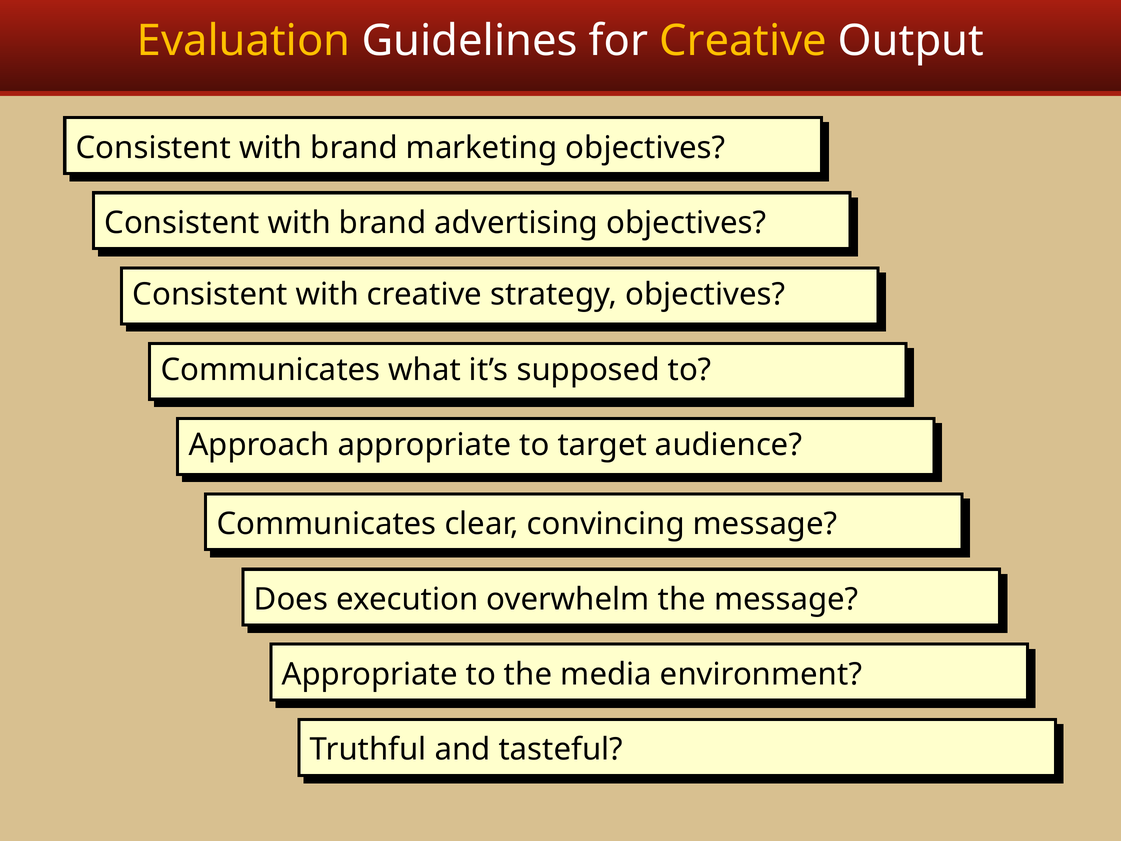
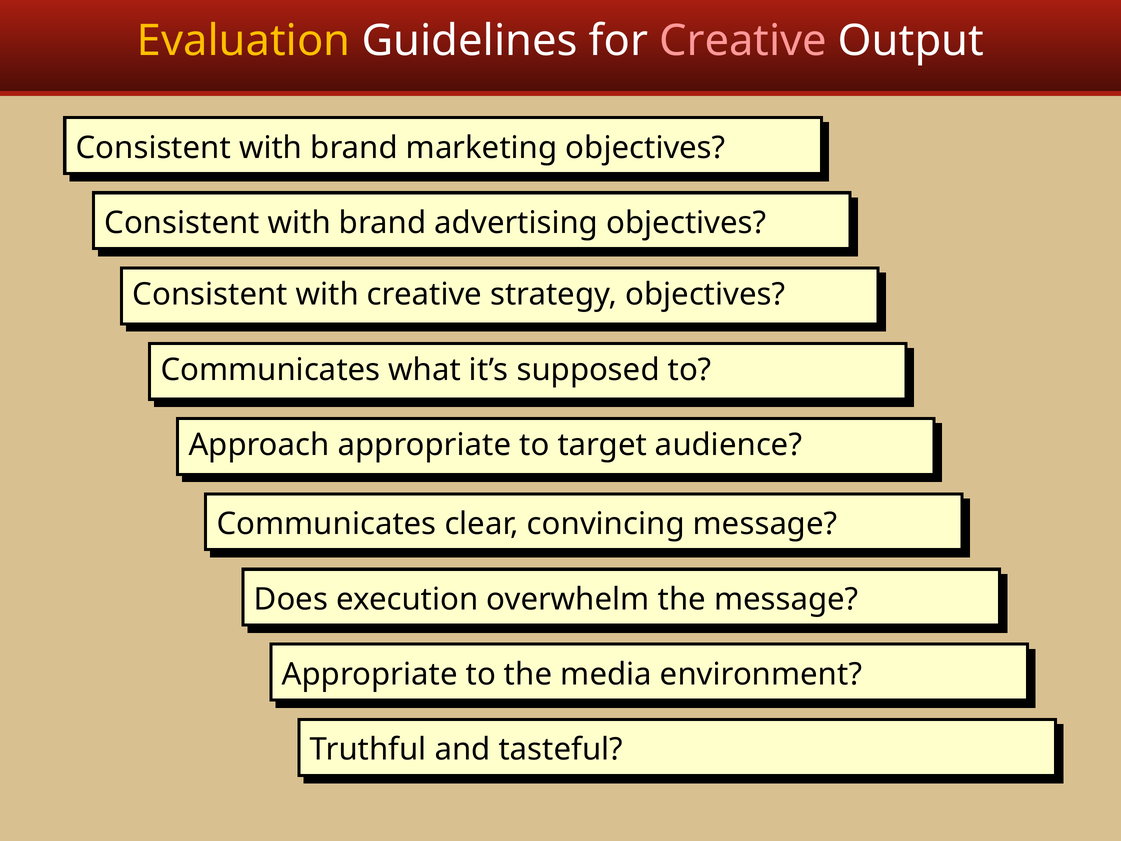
Creative colour: yellow -> pink (743, 41)
